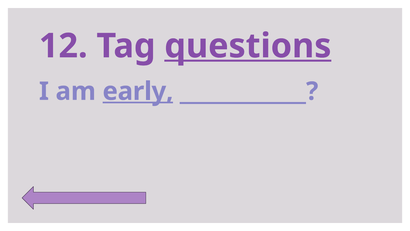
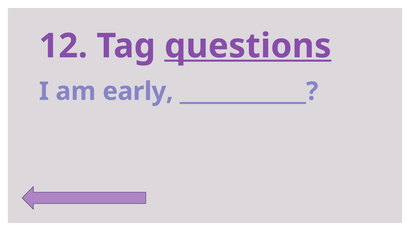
early underline: present -> none (138, 91)
